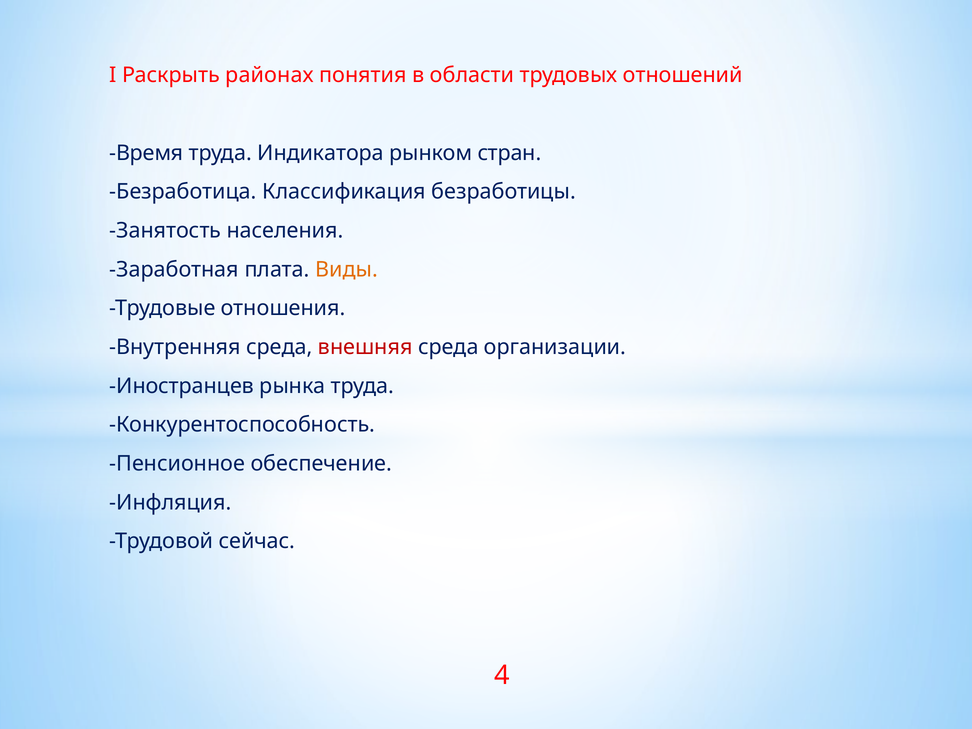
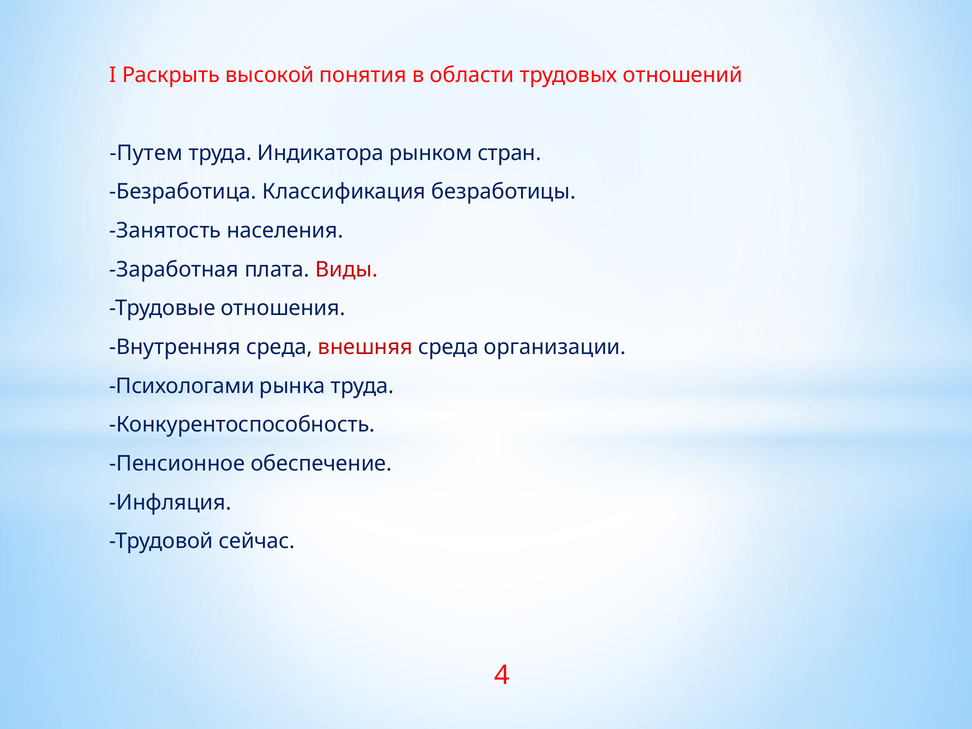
районах: районах -> высокой (270, 75)
Время: Время -> Путем (146, 153)
Виды colour: orange -> red (347, 269)
Иностранцев: Иностранцев -> Психологами (182, 386)
